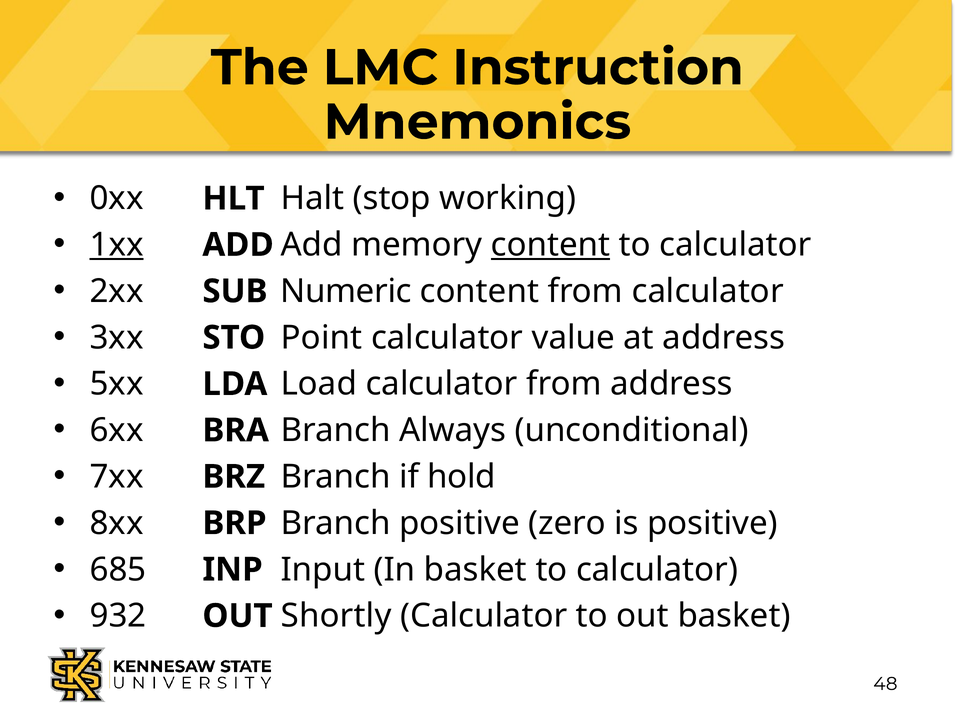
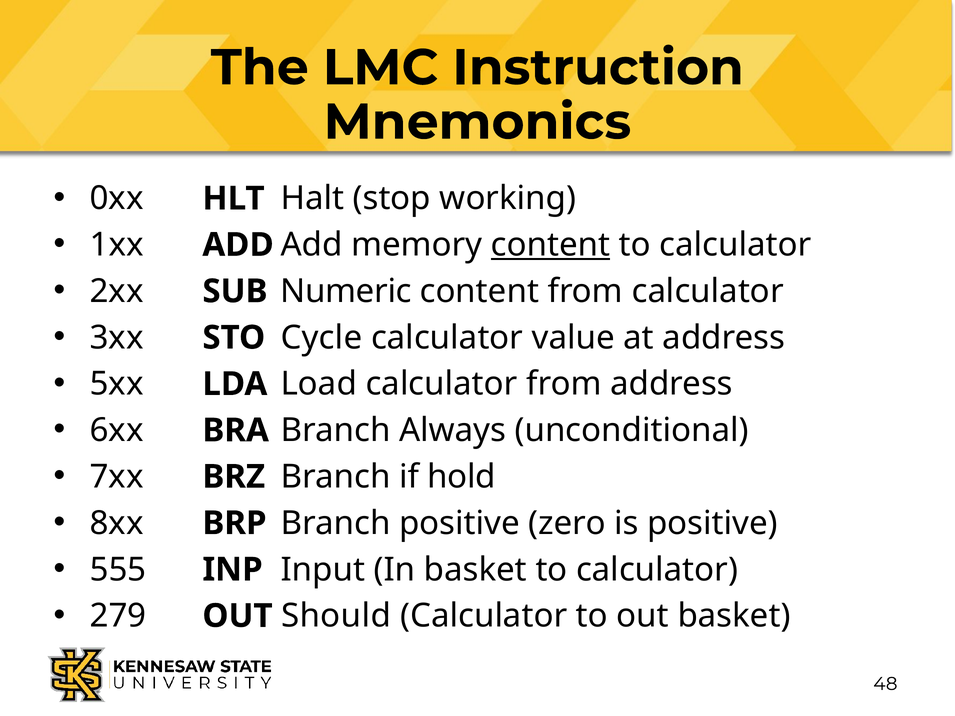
1xx underline: present -> none (117, 245)
Point: Point -> Cycle (321, 338)
685: 685 -> 555 (118, 570)
932: 932 -> 279 (118, 616)
Shortly: Shortly -> Should (336, 616)
